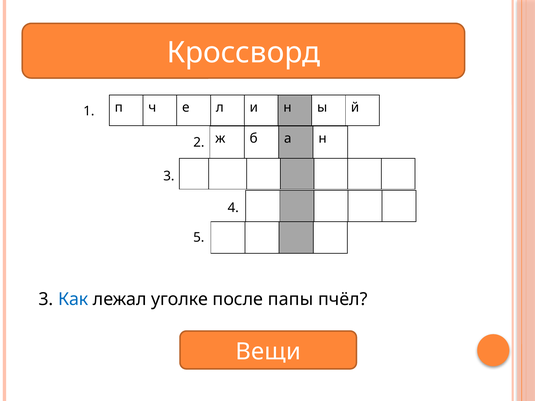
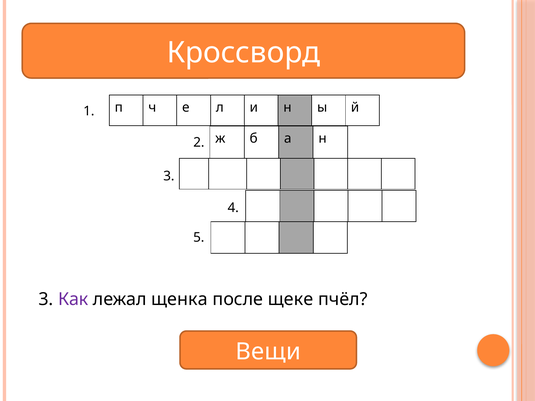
Как colour: blue -> purple (73, 299)
уголке: уголке -> щенка (179, 299)
папы: папы -> щеке (291, 299)
